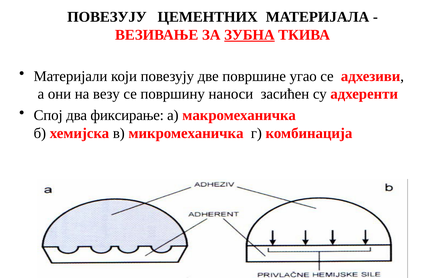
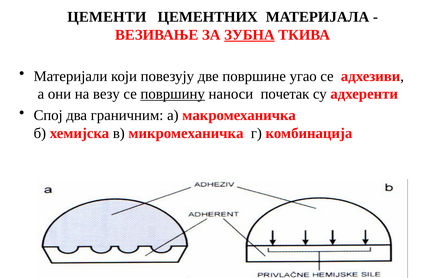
ПОВЕЗУЈУ: ПОВЕЗУЈУ -> ЦЕМЕНТИ (107, 17)
површину underline: none -> present (173, 94)
засићен: засићен -> почетак (285, 94)
фиксирање: фиксирање -> граничним (127, 115)
